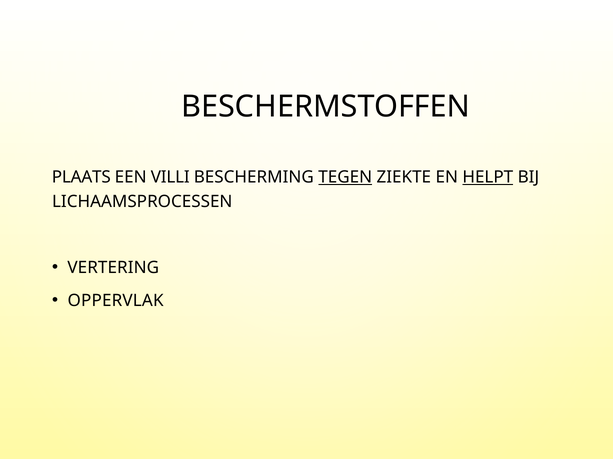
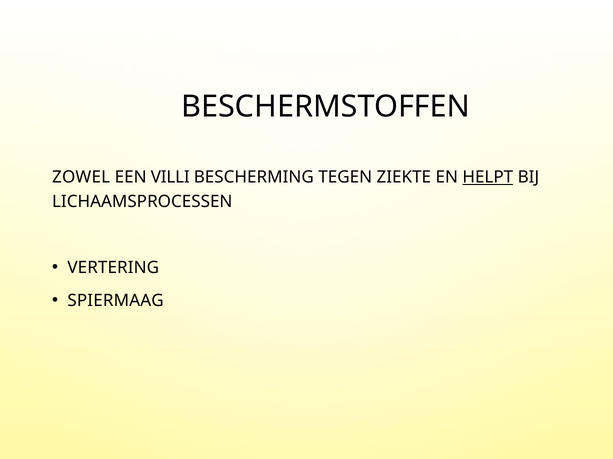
PLAATS: PLAATS -> ZOWEL (81, 177)
TEGEN underline: present -> none (345, 177)
OPPERVLAK: OPPERVLAK -> SPIERMAAG (116, 301)
